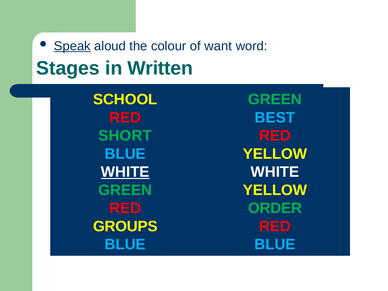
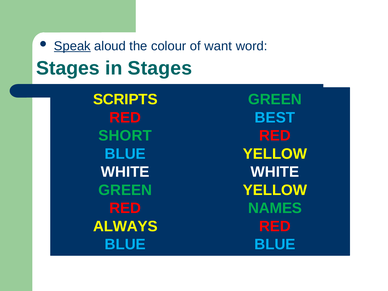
in Written: Written -> Stages (160, 68)
SCHOOL: SCHOOL -> SCRIPTS (125, 100)
WHITE underline: present -> none (125, 172)
ORDER: ORDER -> NAMES (275, 208)
GROUPS: GROUPS -> ALWAYS (125, 226)
